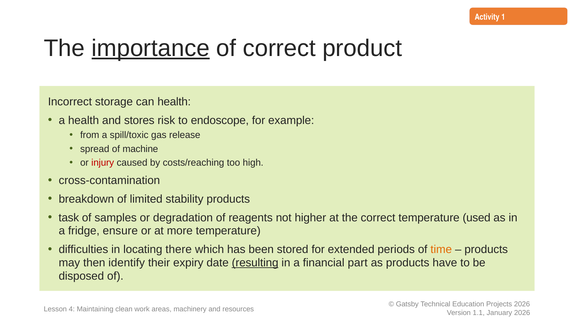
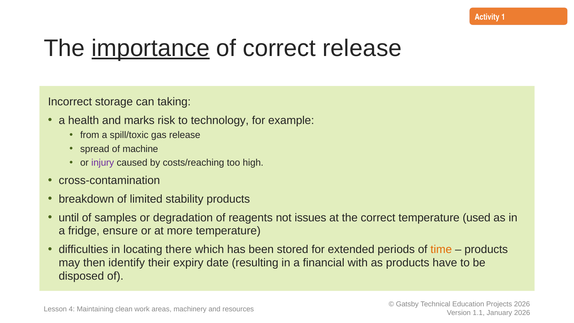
correct product: product -> release (362, 48)
can health: health -> taking (174, 102)
stores: stores -> marks (139, 120)
endoscope: endoscope -> technology (220, 120)
injury colour: red -> purple (103, 163)
task: task -> until (69, 218)
higher: higher -> issues (310, 218)
resulting underline: present -> none (255, 263)
part: part -> with (358, 263)
